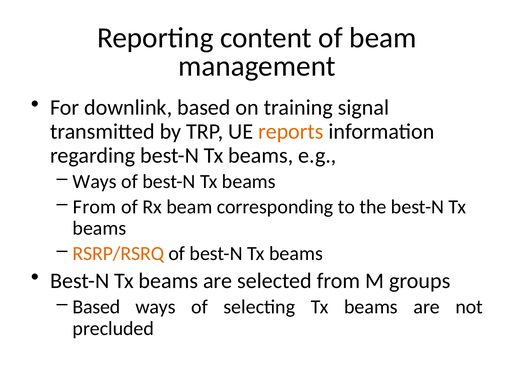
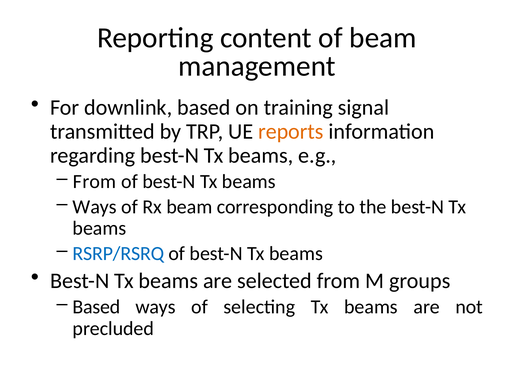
Ways: Ways -> From (95, 181)
From: From -> Ways (95, 206)
RSRP/RSRQ colour: orange -> blue (118, 253)
